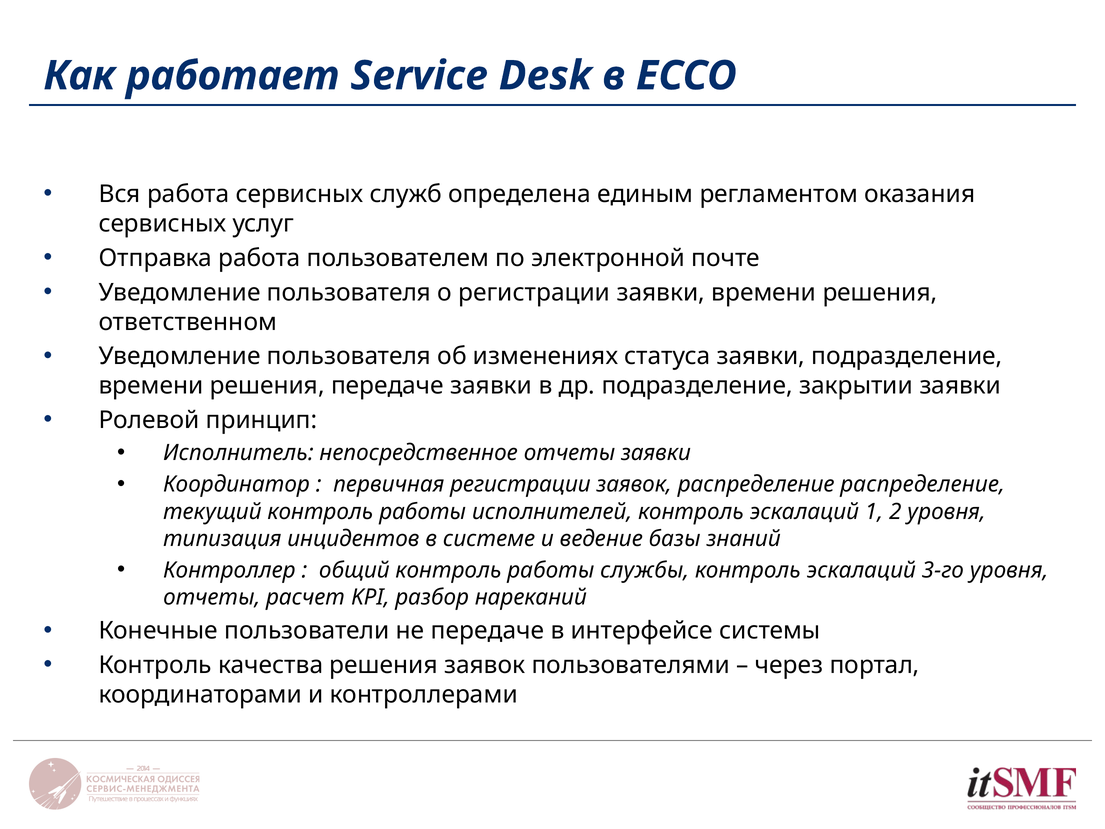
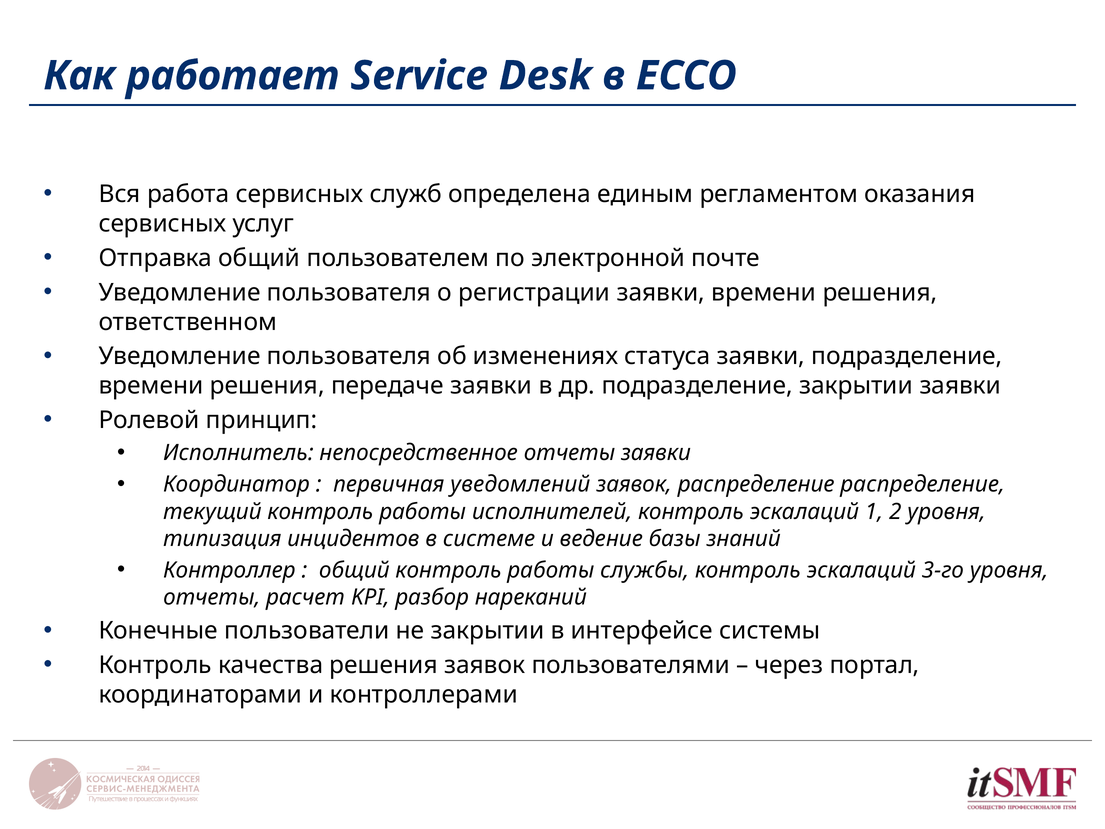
Отправка работа: работа -> общий (259, 258)
первичная регистрации: регистрации -> уведомлений (520, 484)
не передаче: передаче -> закрытии (488, 631)
